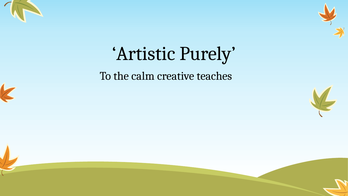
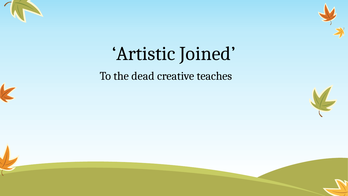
Purely: Purely -> Joined (207, 53)
calm: calm -> dead (143, 76)
